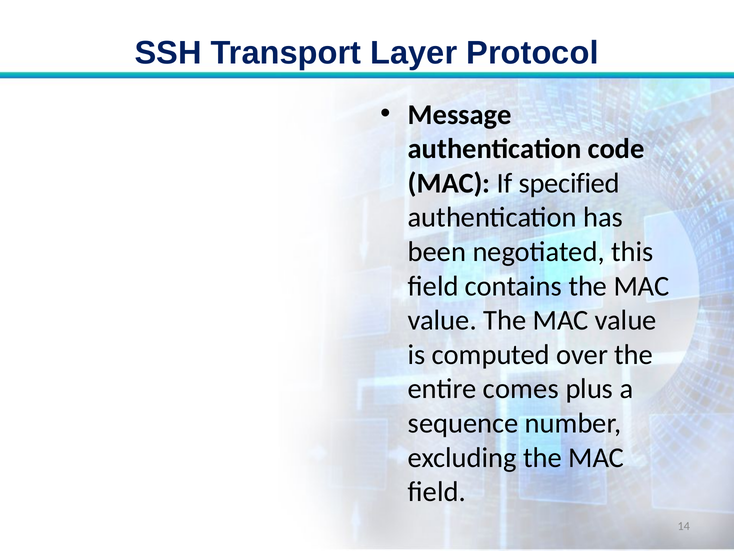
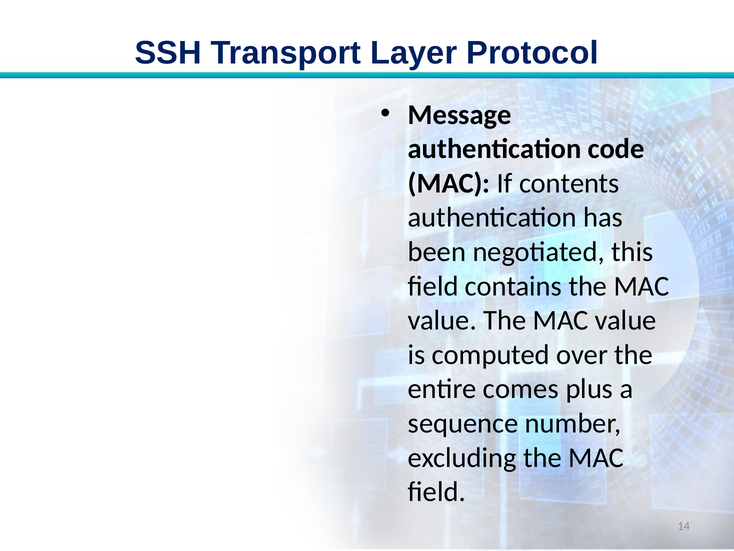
specified: specified -> contents (569, 183)
